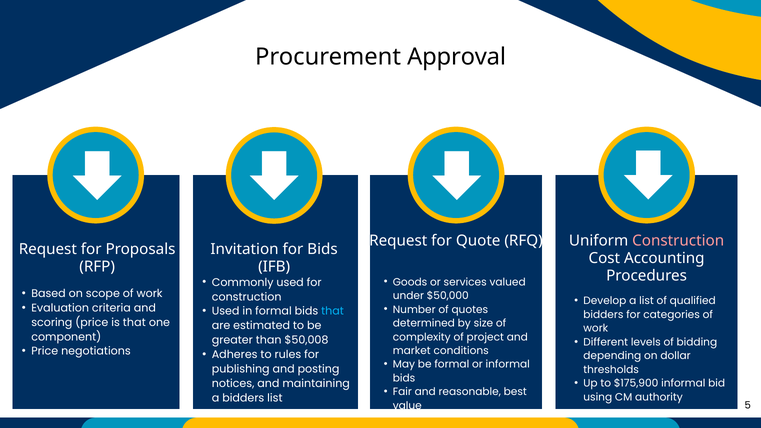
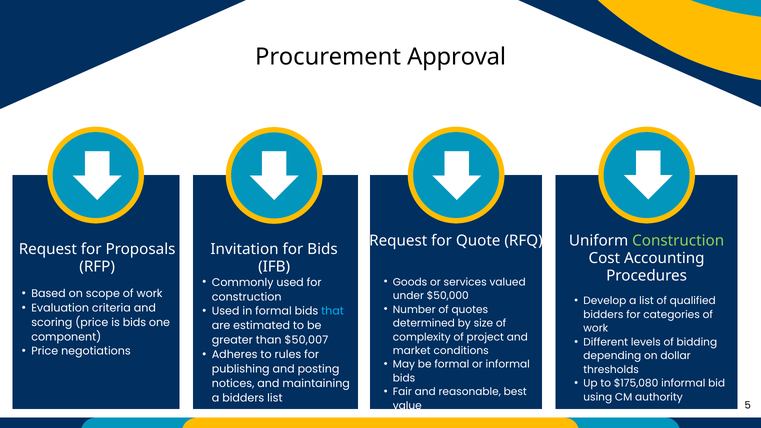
Construction colour: pink -> light green (678, 241)
is that: that -> bids (134, 323)
$50,008: $50,008 -> $50,007 (306, 340)
$175,900: $175,900 -> $175,080 (636, 383)
